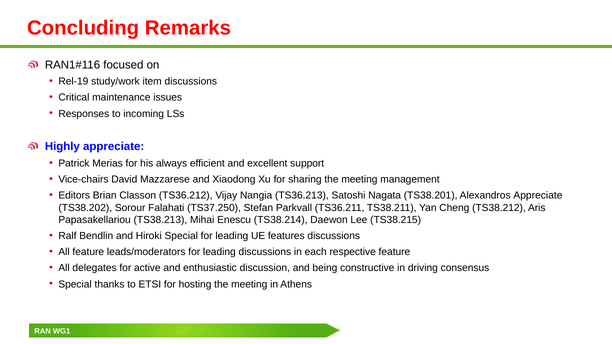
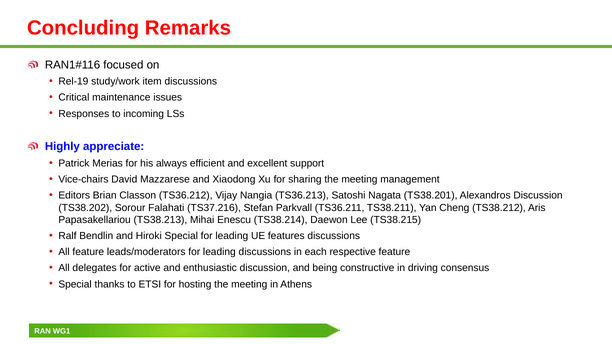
Alexandros Appreciate: Appreciate -> Discussion (538, 196)
TS37.250: TS37.250 -> TS37.216 (214, 208)
